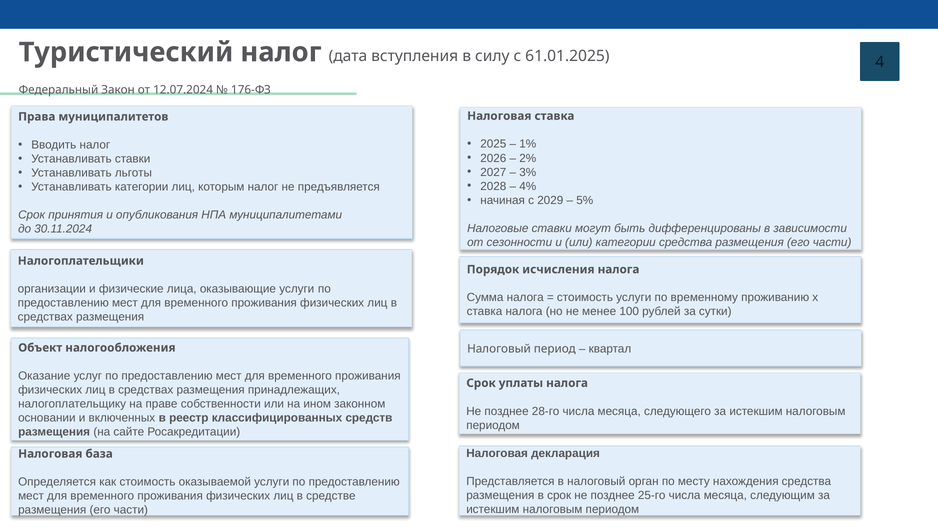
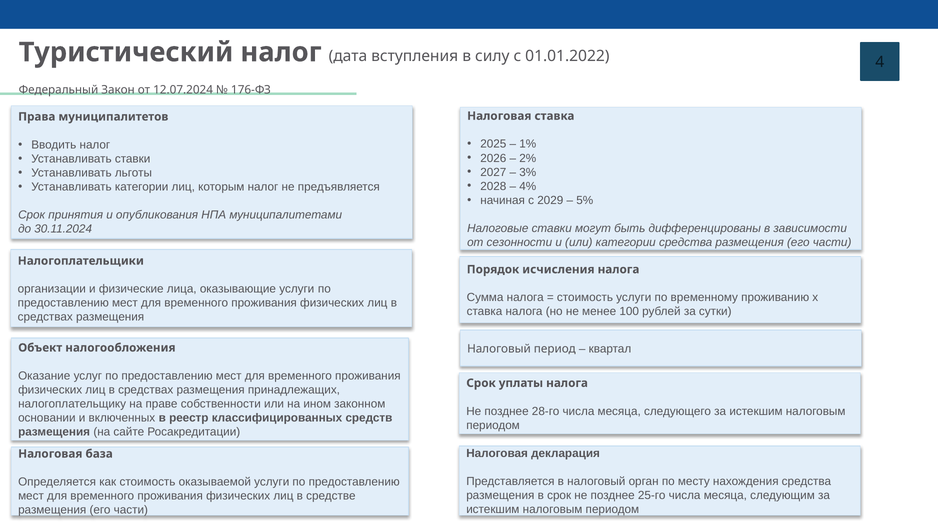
61.01.2025: 61.01.2025 -> 01.01.2022 (567, 56)
